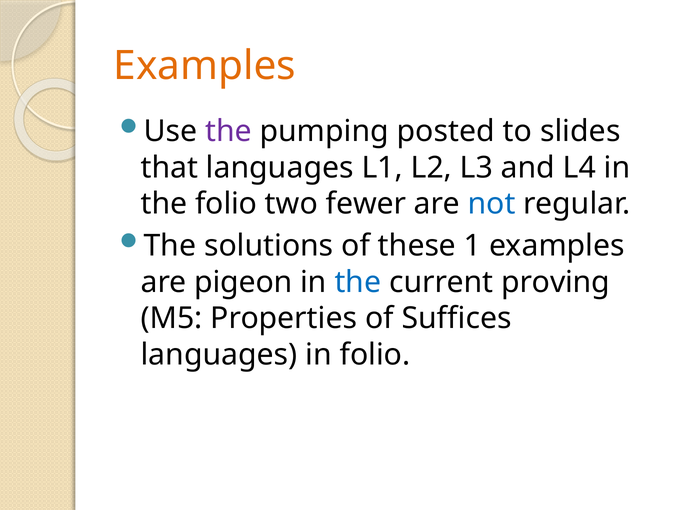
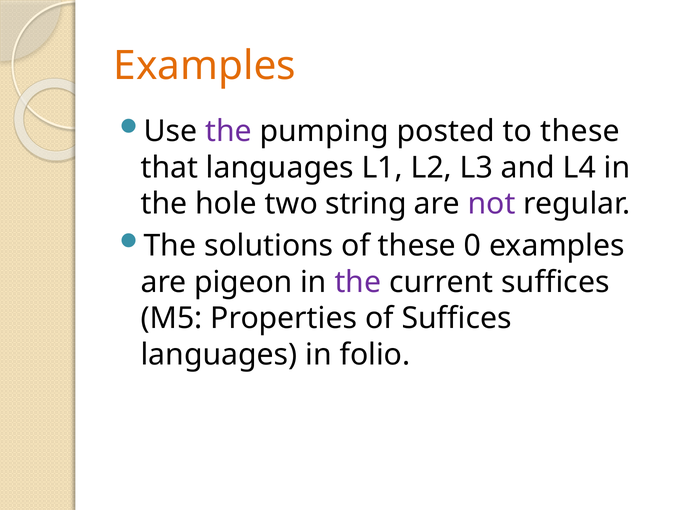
to slides: slides -> these (580, 131)
the folio: folio -> hole (226, 204)
fewer: fewer -> string (366, 204)
not colour: blue -> purple (492, 204)
1: 1 -> 0 (473, 246)
the colour: blue -> purple (358, 282)
current proving: proving -> suffices (555, 282)
